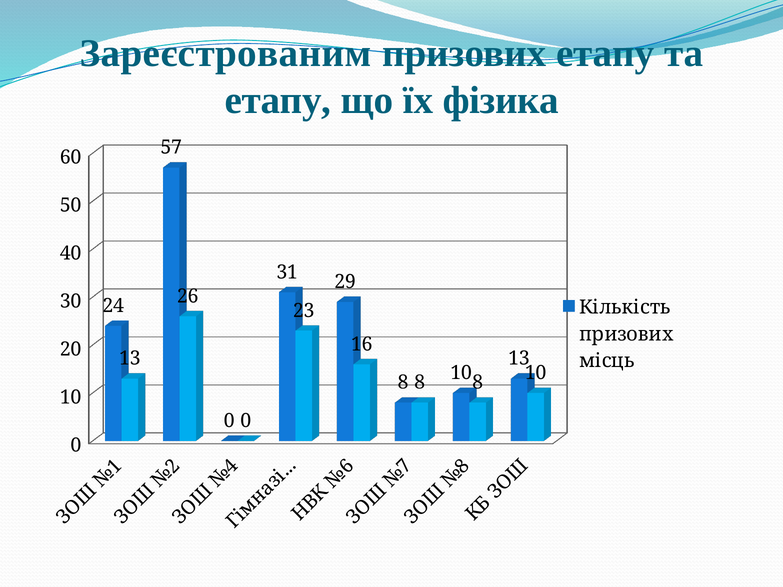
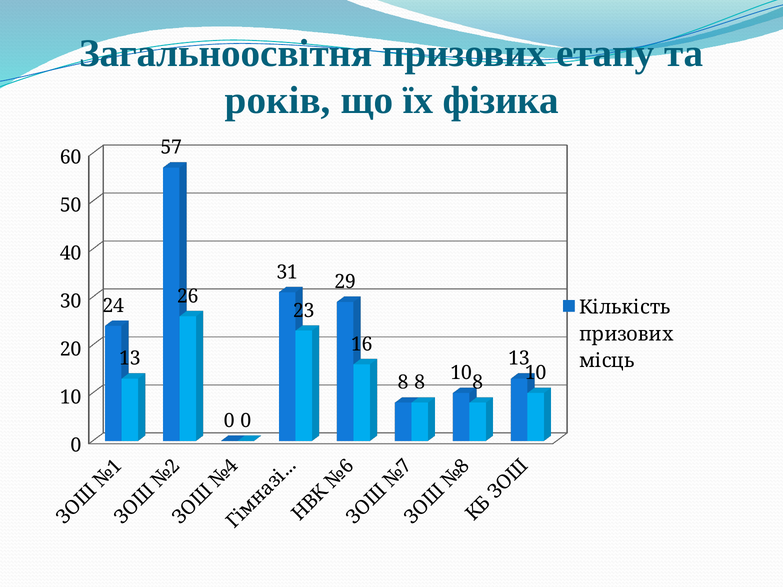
Зареєстрованим: Зареєстрованим -> Загальноосвітня (226, 53)
етапу: етапу -> років (278, 100)
